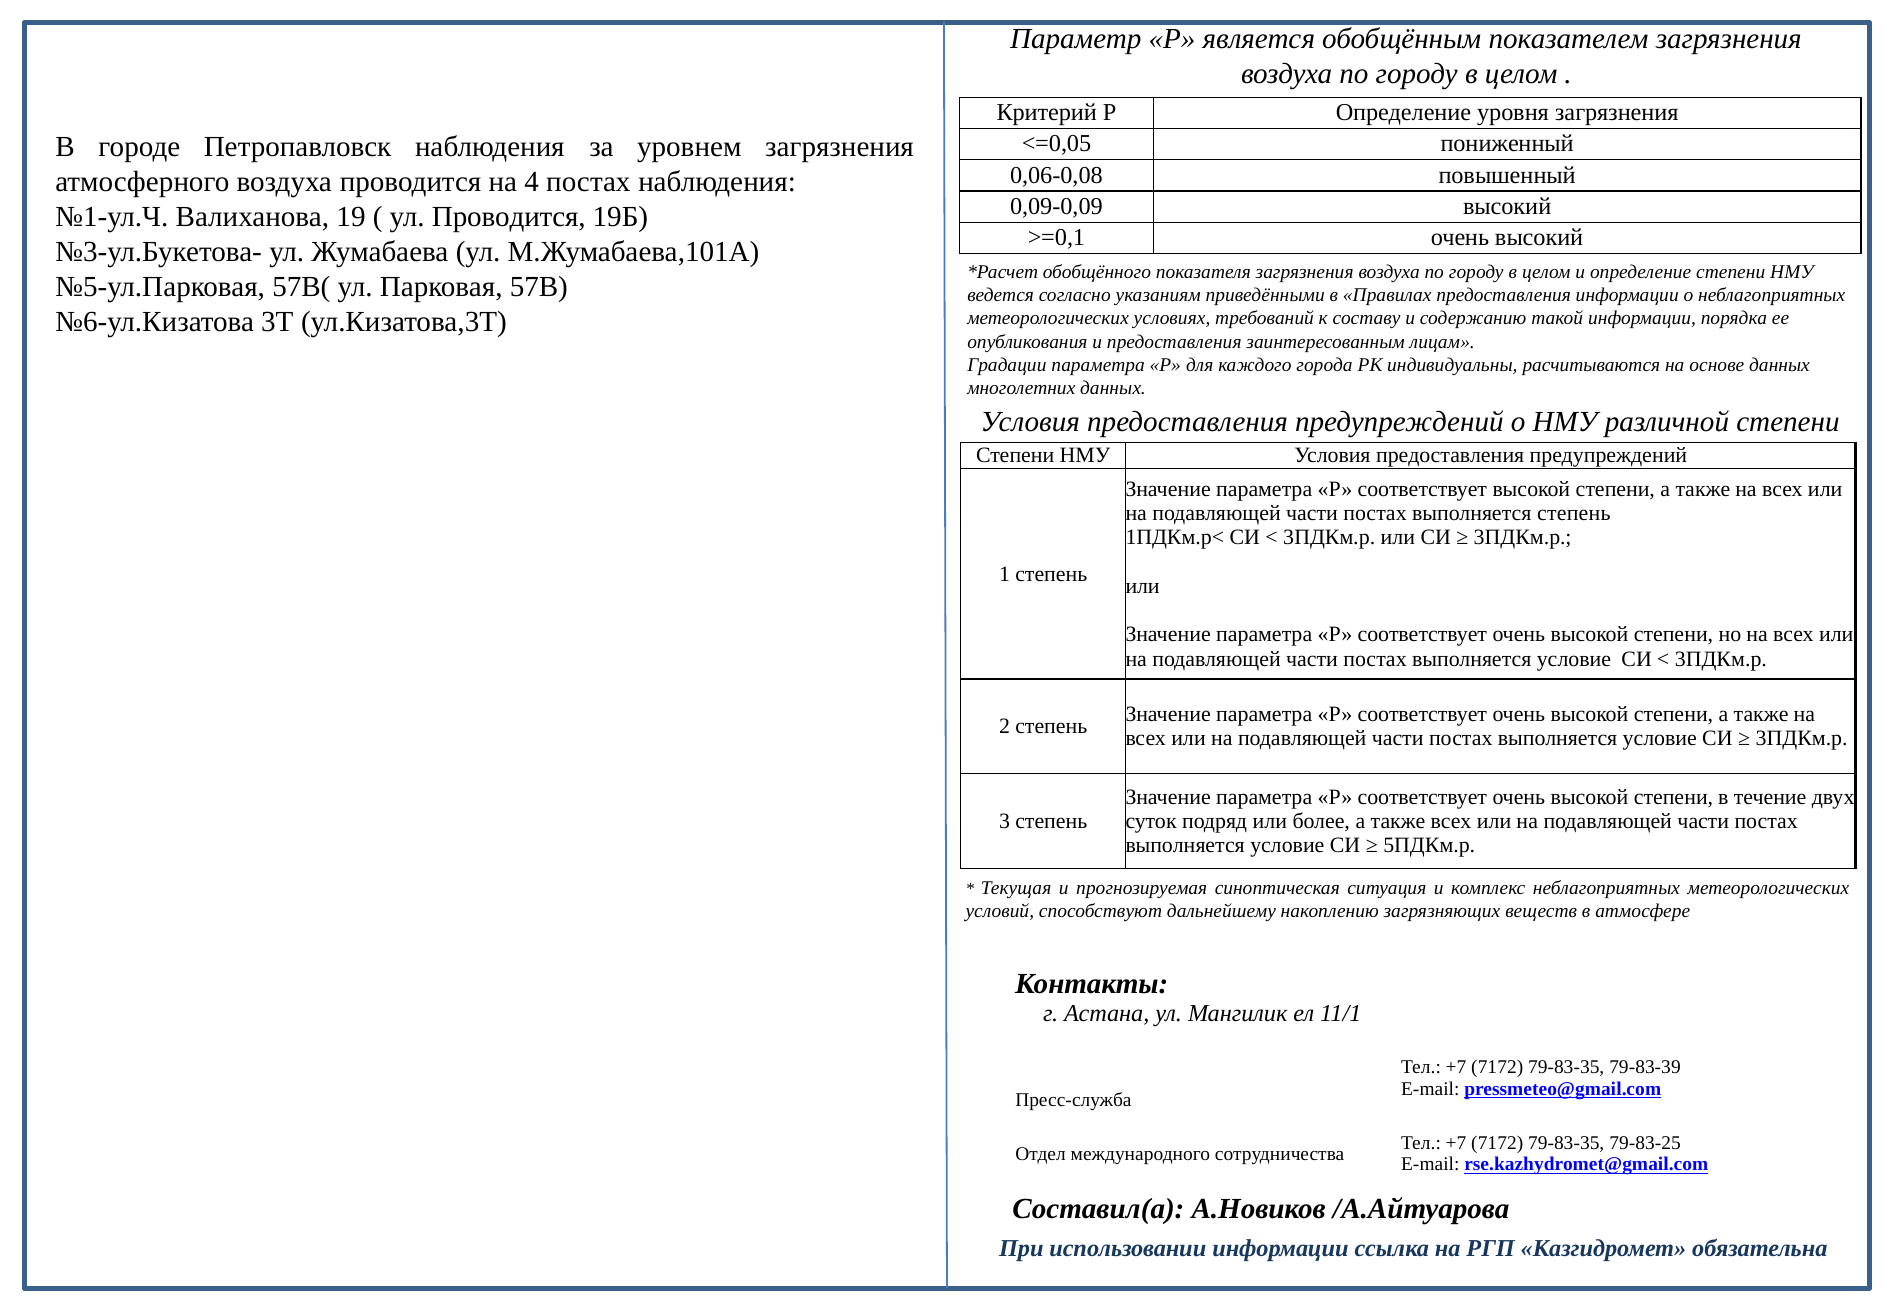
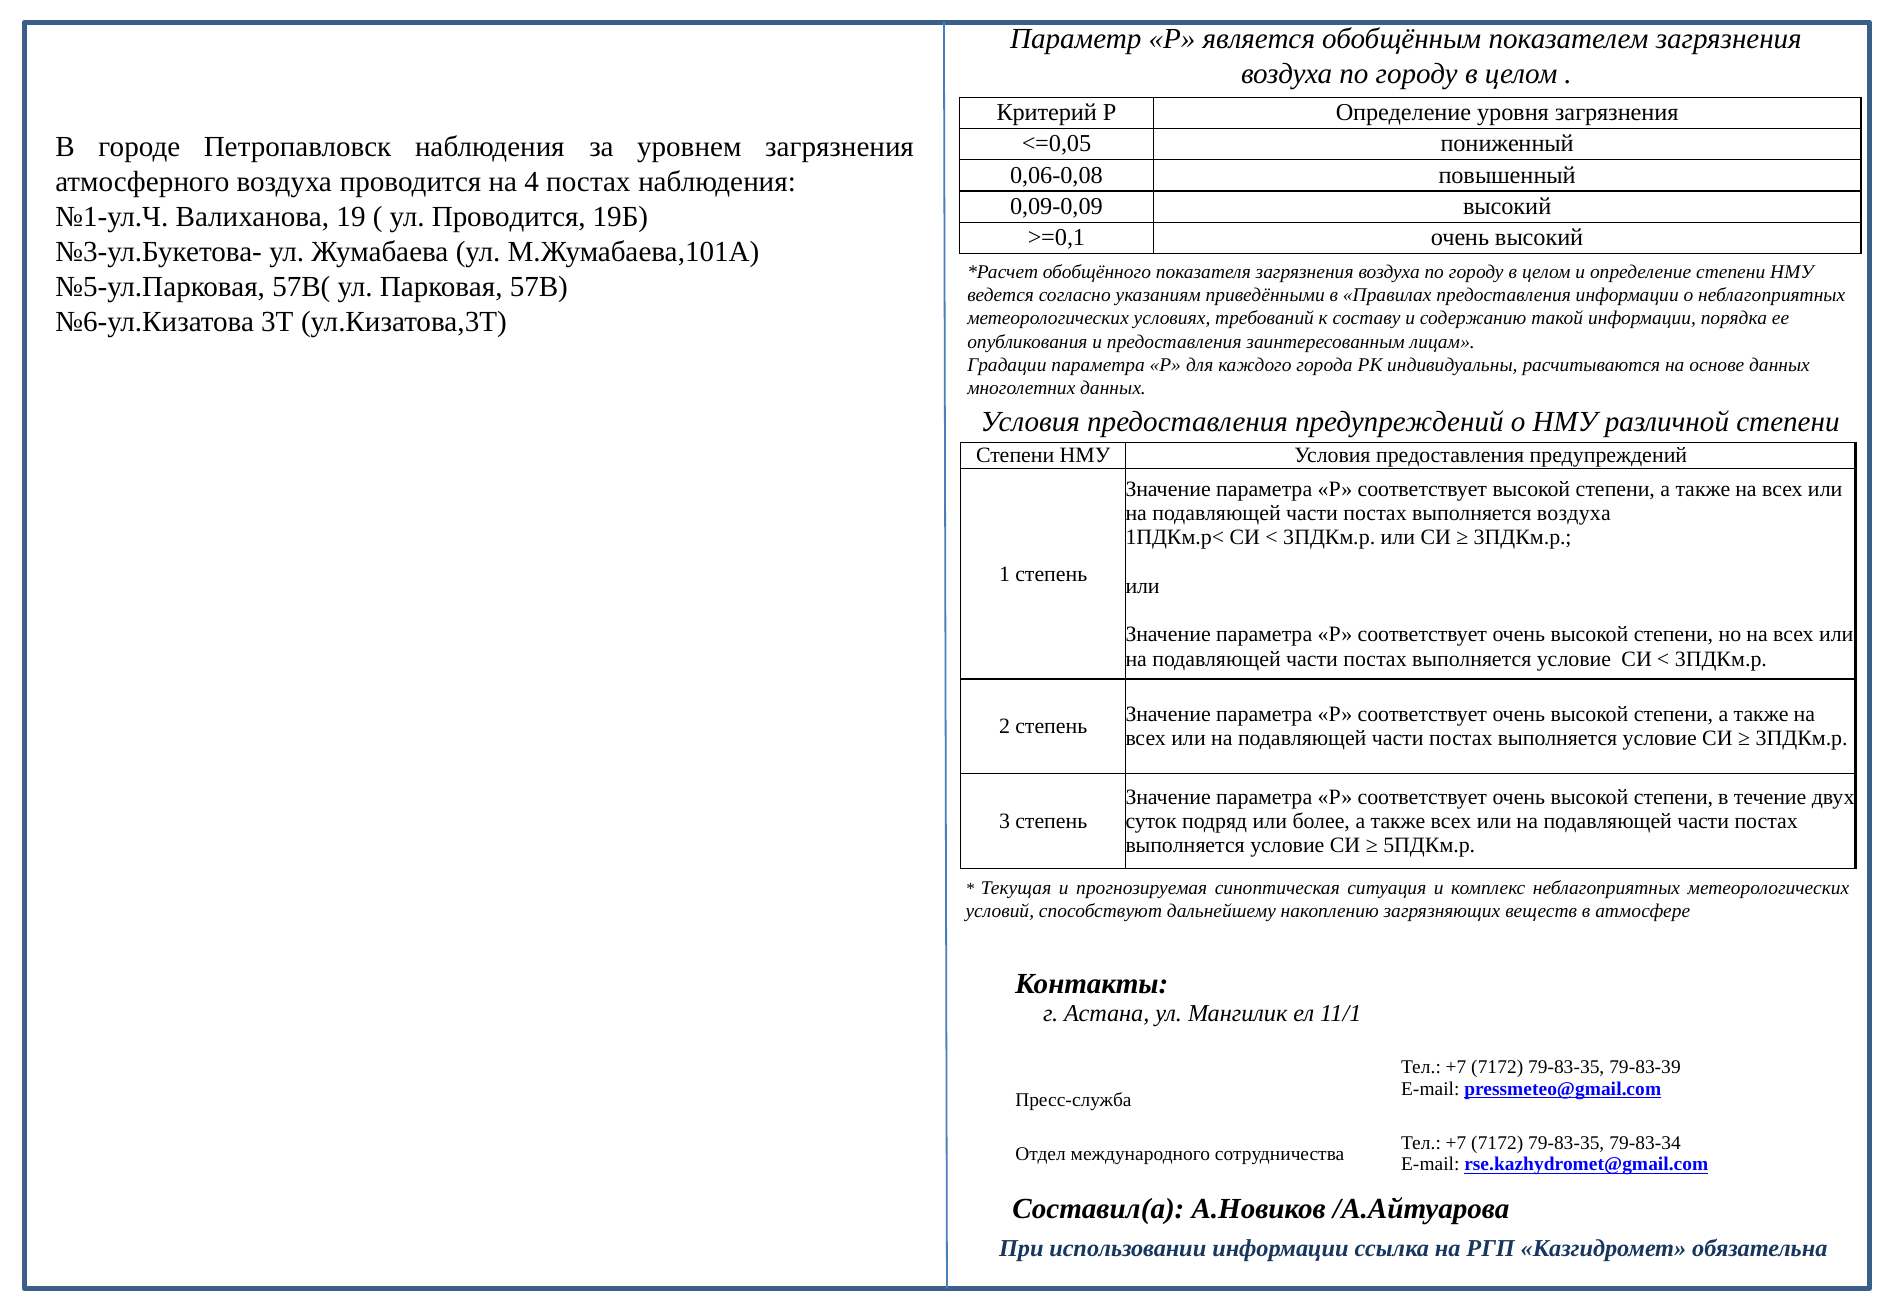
выполняется степень: степень -> воздуха (1574, 514)
79-83-25: 79-83-25 -> 79-83-34 (1645, 1143)
